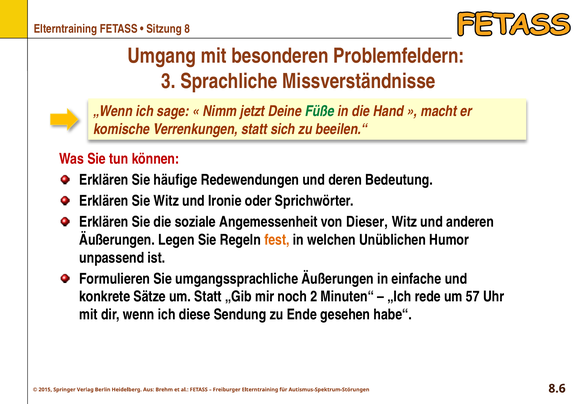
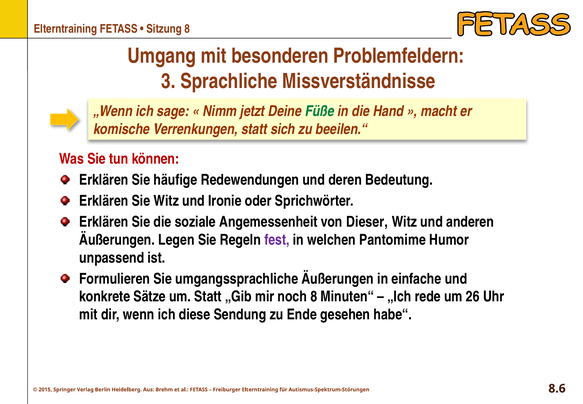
fest colour: orange -> purple (277, 240)
Unüblichen: Unüblichen -> Pantomime (392, 240)
noch 2: 2 -> 8 (314, 296)
57: 57 -> 26 (473, 296)
